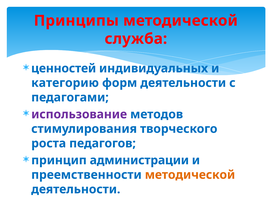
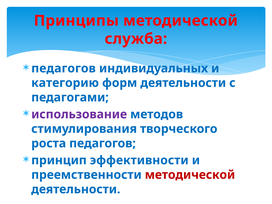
ценностей: ценностей -> педагогов (64, 68)
администрации: администрации -> эффективности (139, 160)
методической colour: orange -> red (190, 175)
